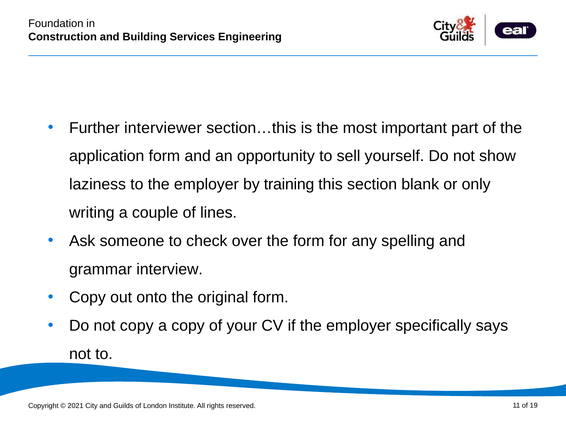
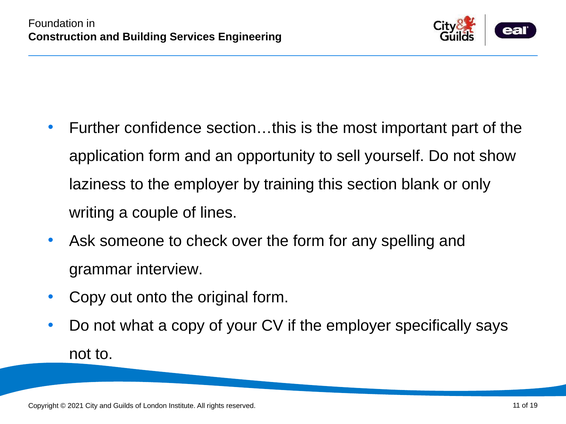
interviewer: interviewer -> confidence (163, 128)
not copy: copy -> what (137, 326)
